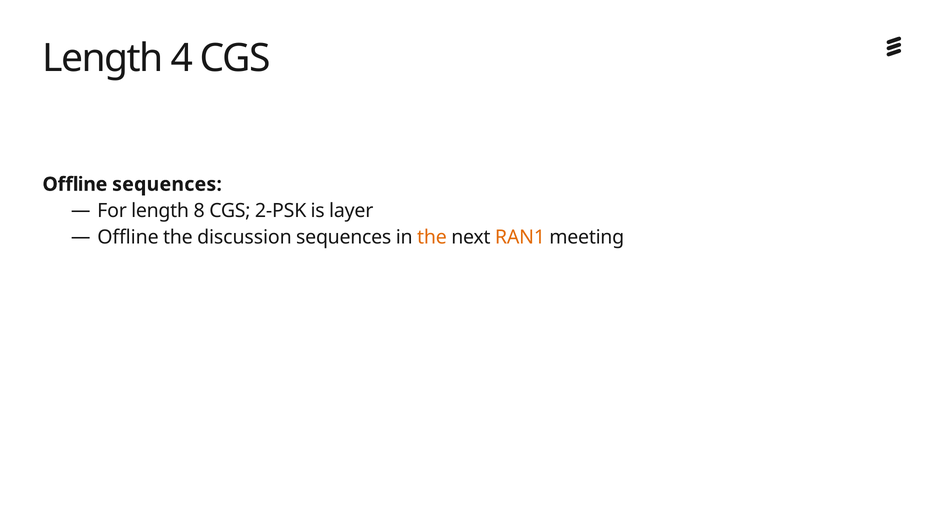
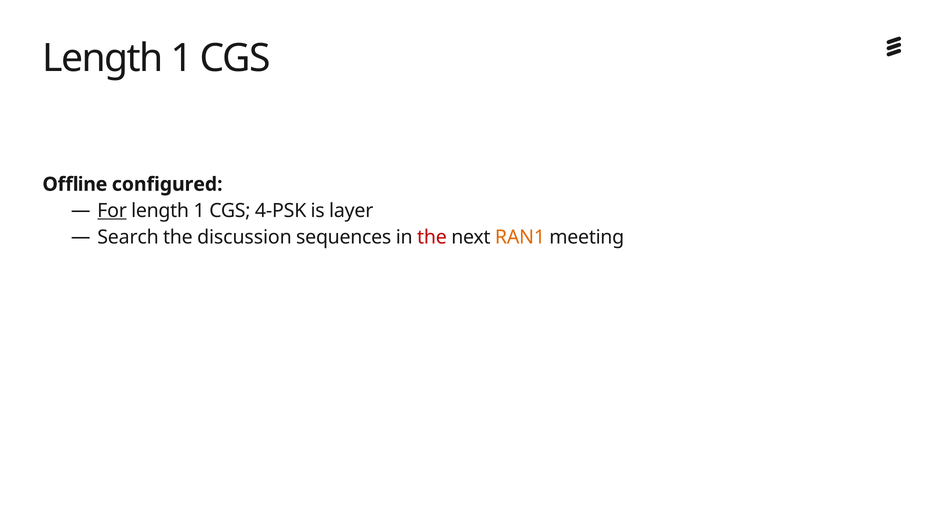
4: 4 -> 1 (182, 58)
Offline sequences: sequences -> configured (167, 184)
For underline: none -> present (112, 211)
8: 8 -> 1 (199, 211)
2-PSK: 2-PSK -> 4-PSK (281, 211)
Offline: Offline -> Search (128, 237)
the colour: orange -> red (432, 237)
